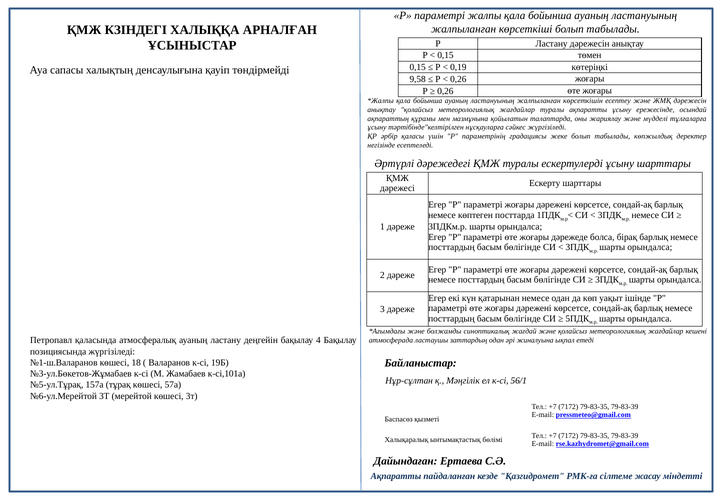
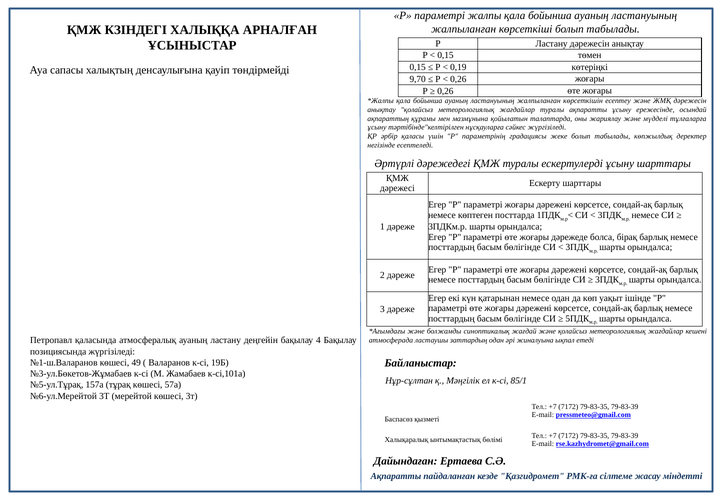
9,58: 9,58 -> 9,70 (418, 79)
18: 18 -> 49 (136, 363)
56/1: 56/1 -> 85/1 (519, 381)
